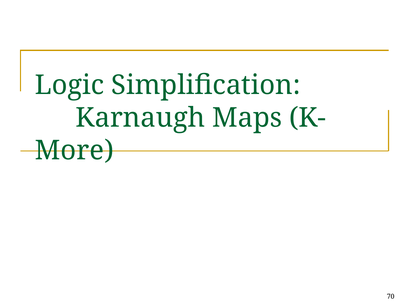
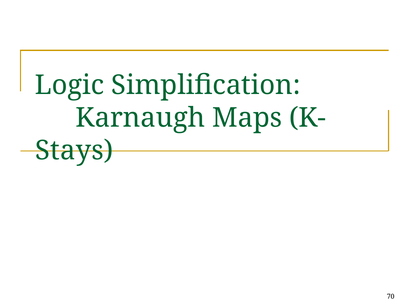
More: More -> Stays (74, 151)
